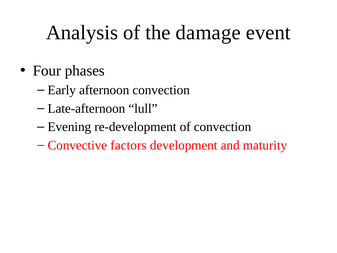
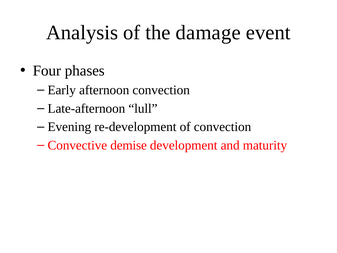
factors: factors -> demise (129, 145)
